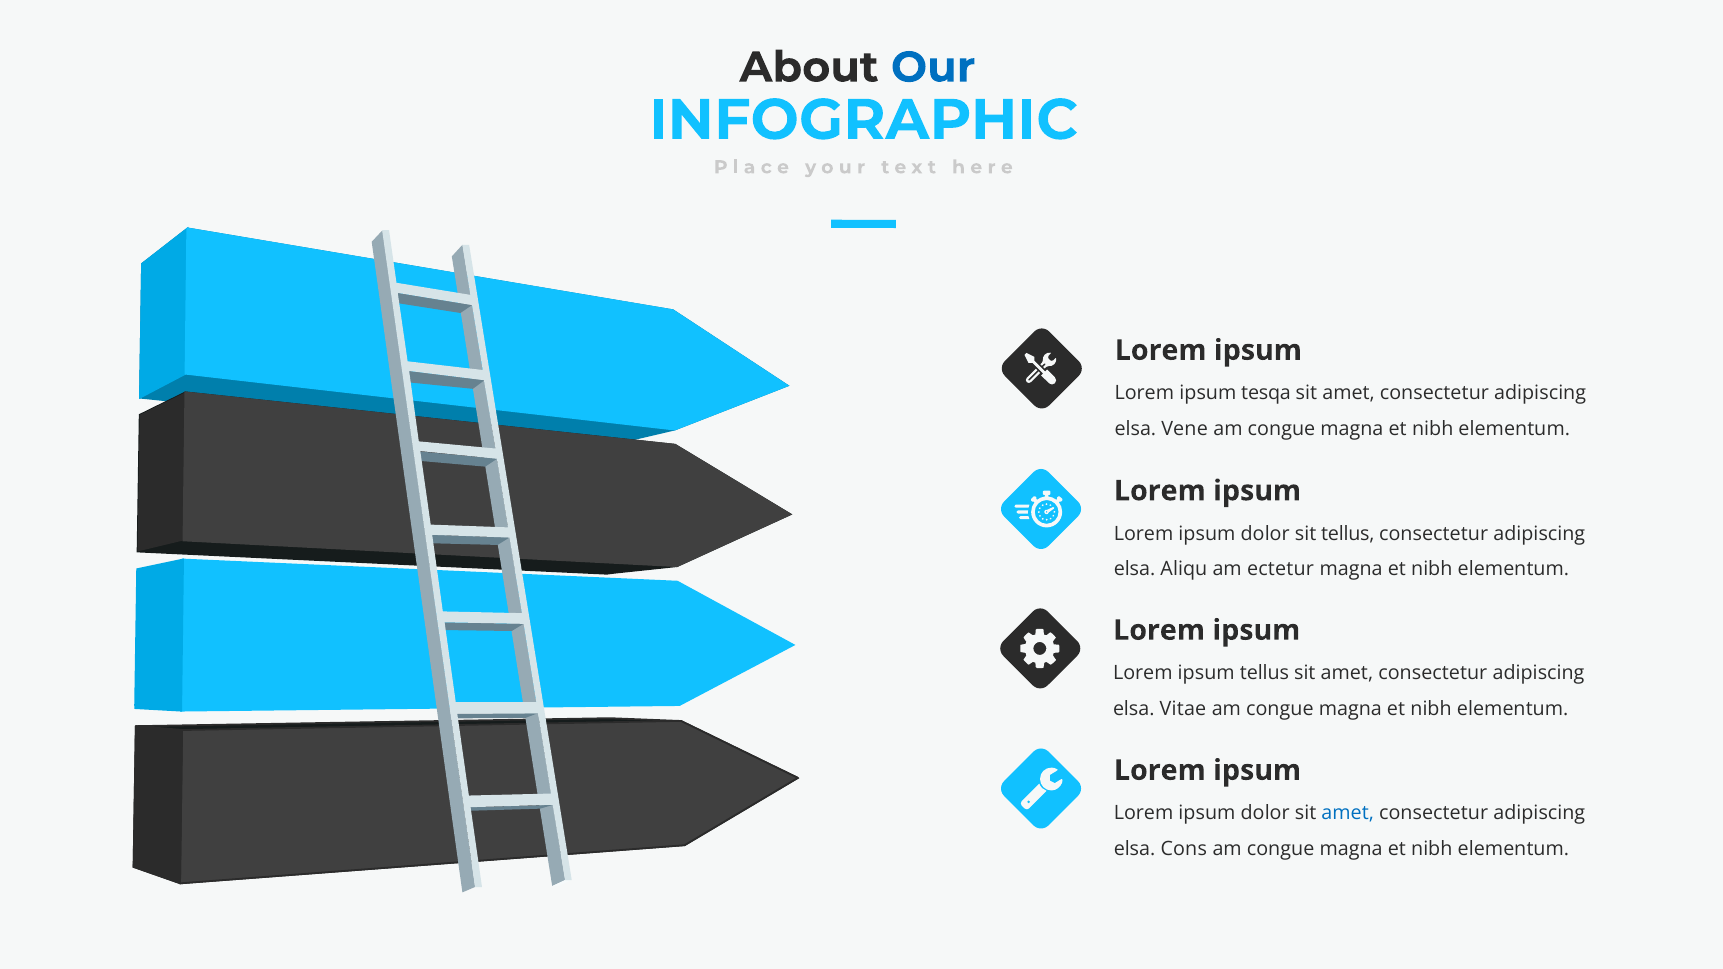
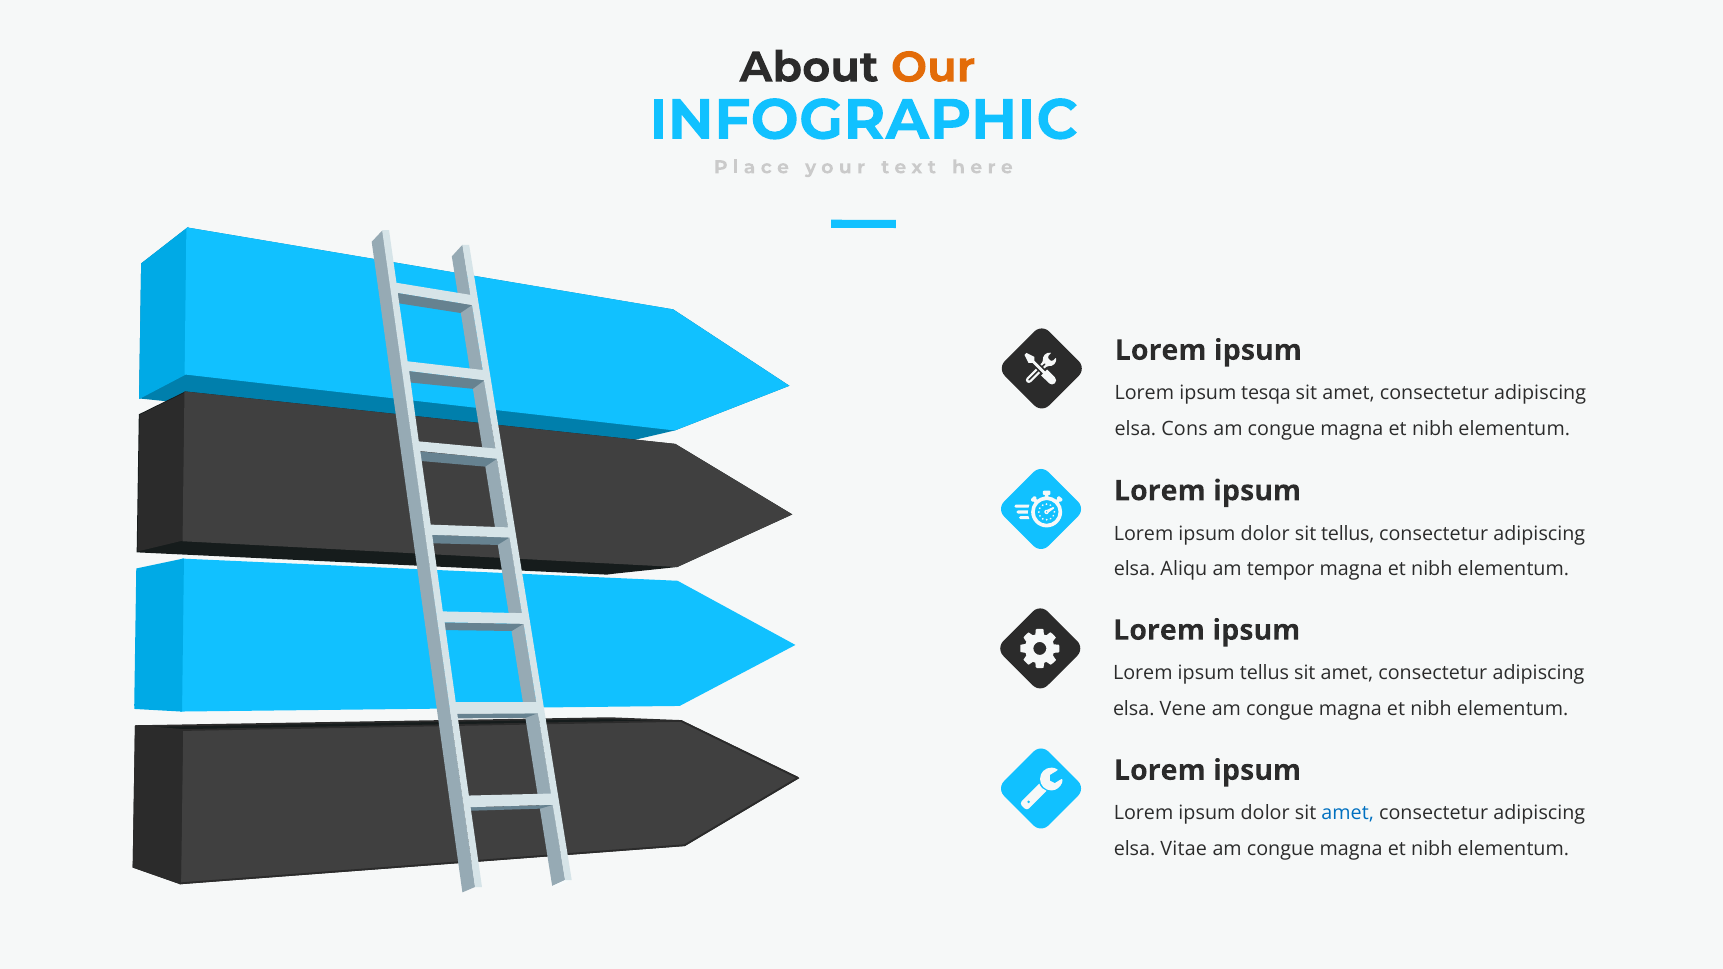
Our colour: blue -> orange (933, 67)
Vene: Vene -> Cons (1185, 429)
ectetur: ectetur -> tempor (1281, 569)
Vitae: Vitae -> Vene (1183, 709)
Cons: Cons -> Vitae (1184, 849)
